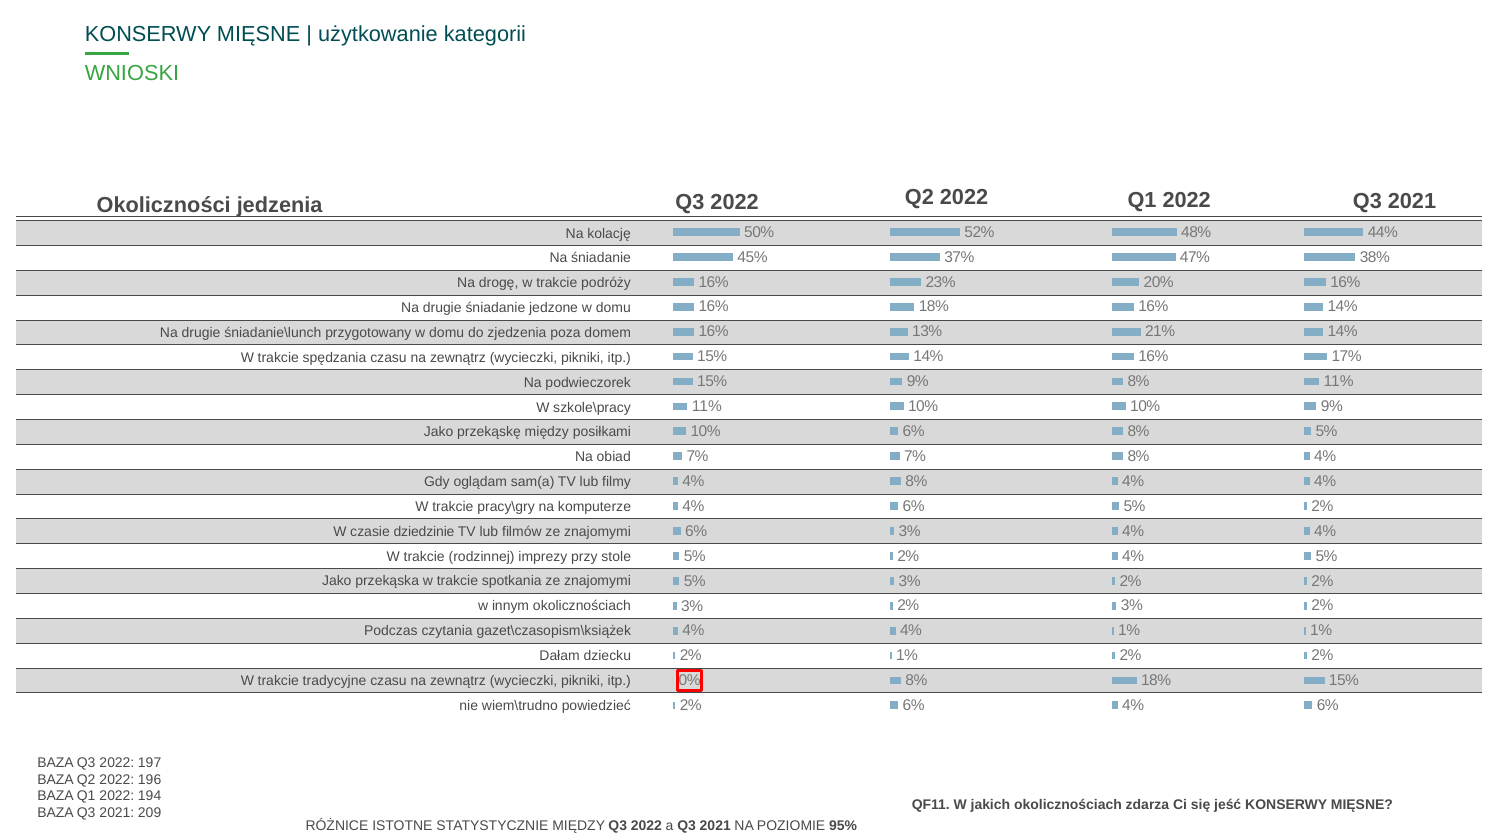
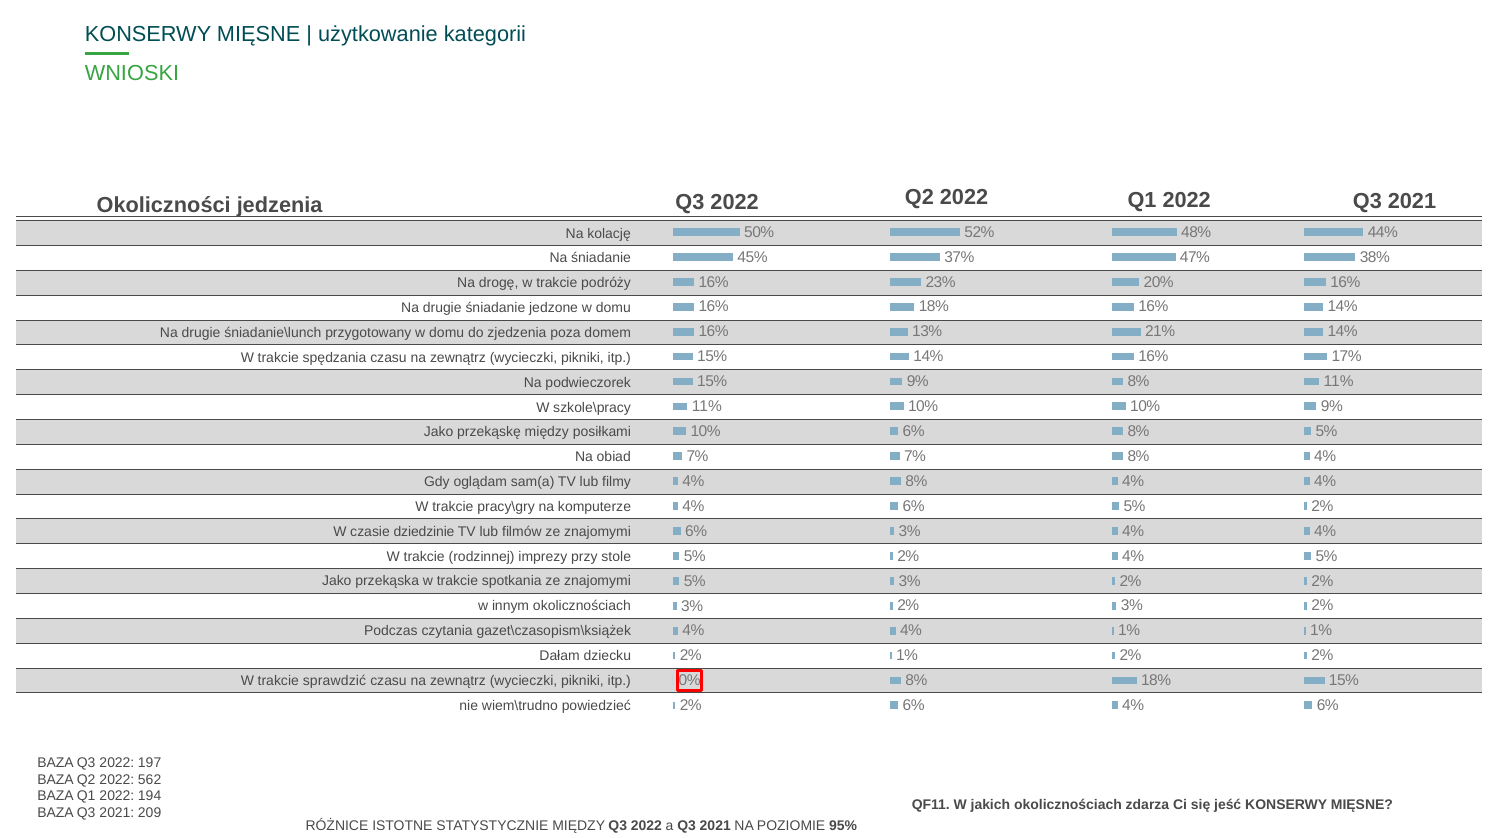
tradycyjne: tradycyjne -> sprawdzić (334, 680)
196: 196 -> 562 (150, 779)
